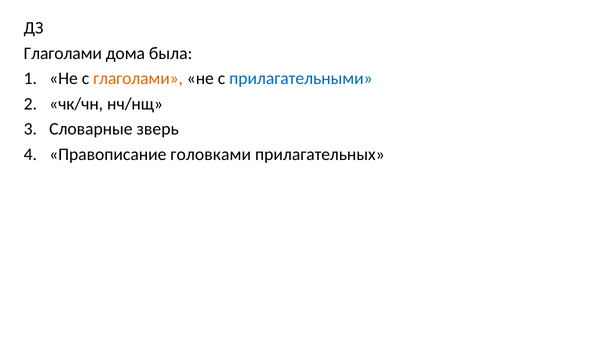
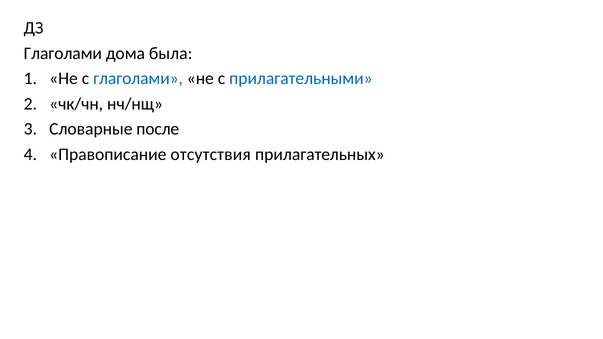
глаголами colour: orange -> blue (138, 79)
зверь: зверь -> после (158, 129)
головками: головками -> отсутствия (211, 155)
